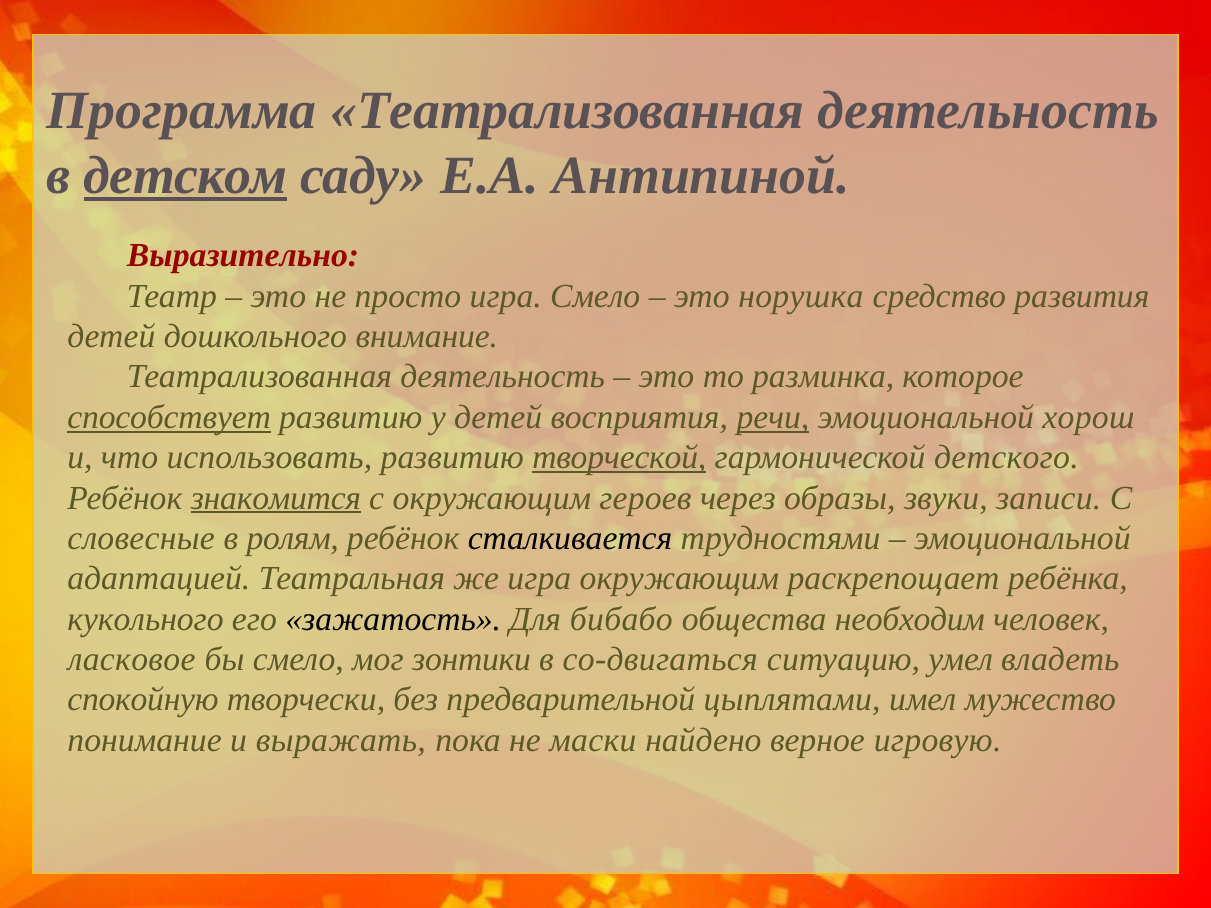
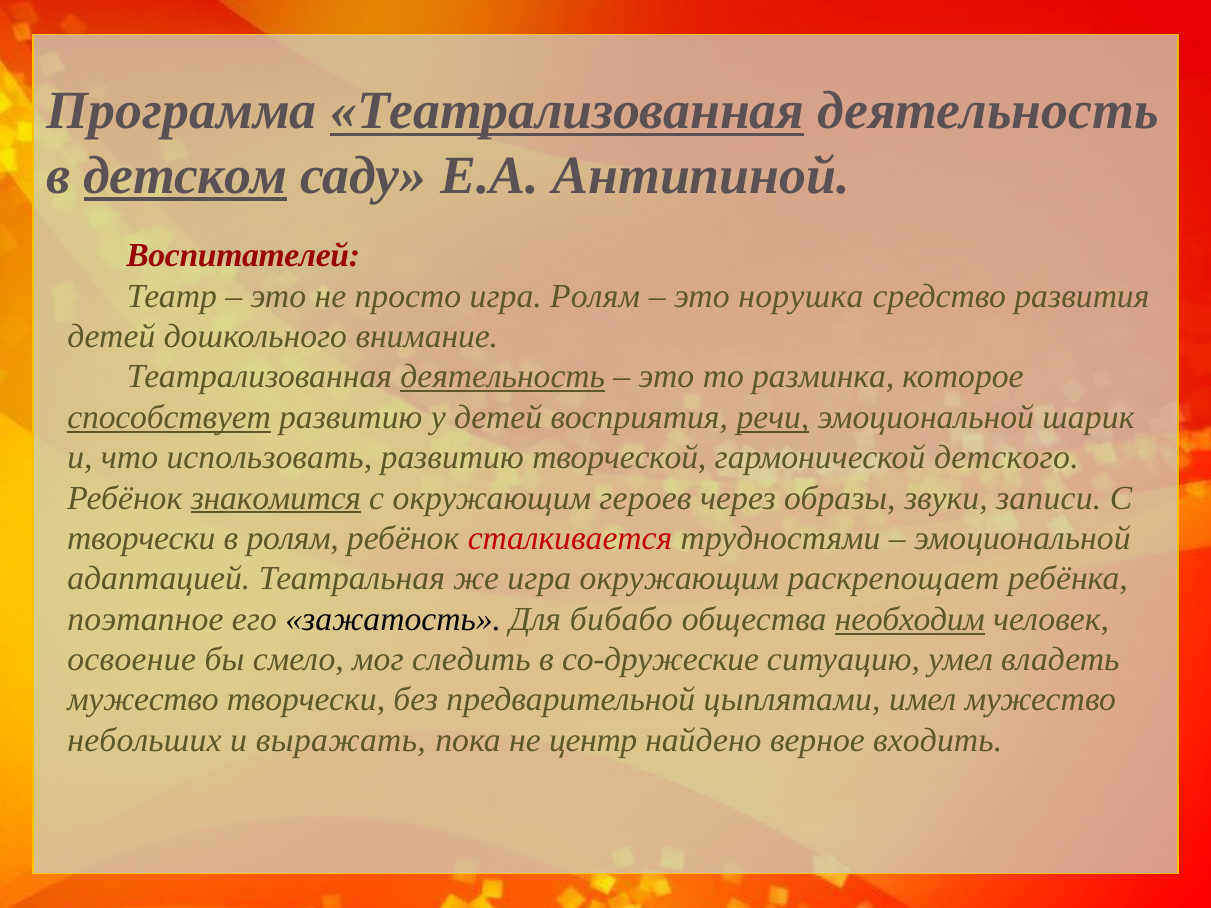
Театрализованная underline: none -> present (567, 111)
Выразительно: Выразительно -> Воспитателей (243, 256)
игра Смело: Смело -> Ролям (595, 296)
деятельность underline: none -> present (503, 377)
хорош: хорош -> шарик (1088, 417)
творческой underline: present -> none (619, 458)
словесные: словесные -> творчески (141, 538)
сталкивается colour: black -> red (570, 538)
кукольного: кукольного -> поэтапное (145, 619)
необходим underline: none -> present (910, 619)
ласковое: ласковое -> освоение (132, 660)
зонтики: зонтики -> следить (471, 660)
со-двигаться: со-двигаться -> со-дружеские (661, 660)
спокойную: спокойную -> мужество (143, 700)
понимание: понимание -> небольших (144, 740)
маски: маски -> центр (593, 740)
игровую: игровую -> входить (938, 740)
